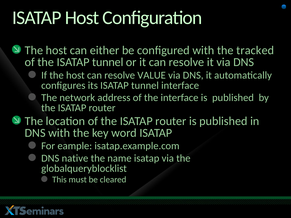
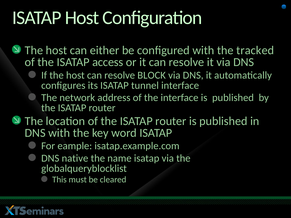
the ISATAP tunnel: tunnel -> access (108, 62)
VALUE: VALUE -> BLOCK (152, 75)
